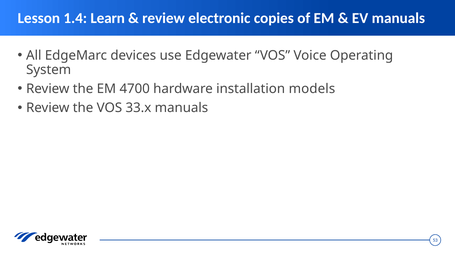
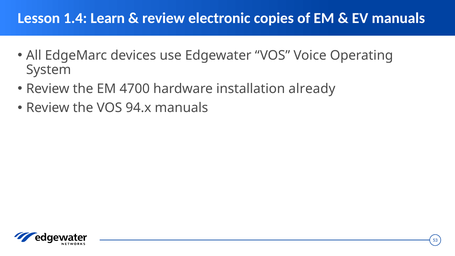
models: models -> already (312, 89)
33.x: 33.x -> 94.x (138, 108)
